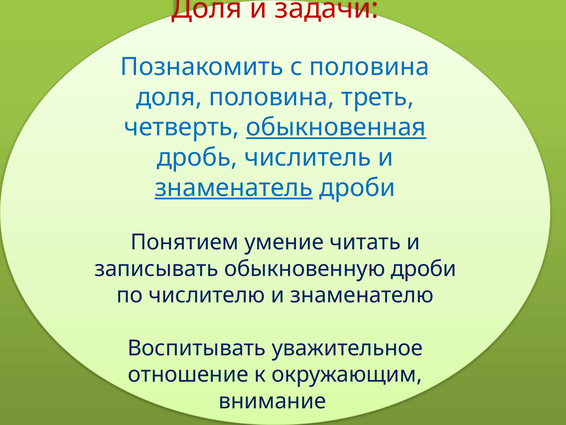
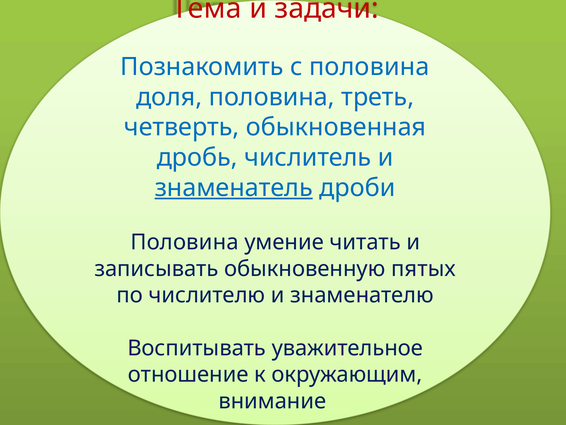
Доля: Доля -> Тема (207, 8)
обыкновенная underline: present -> none (336, 127)
Понятием: Понятием -> Половина (185, 242)
обыкновенную дроби: дроби -> пятых (423, 268)
